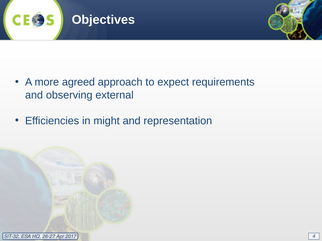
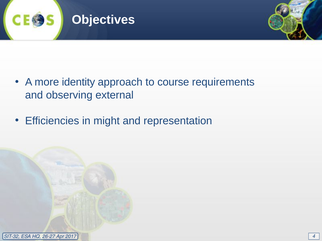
agreed: agreed -> identity (78, 82)
expect: expect -> course (173, 82)
